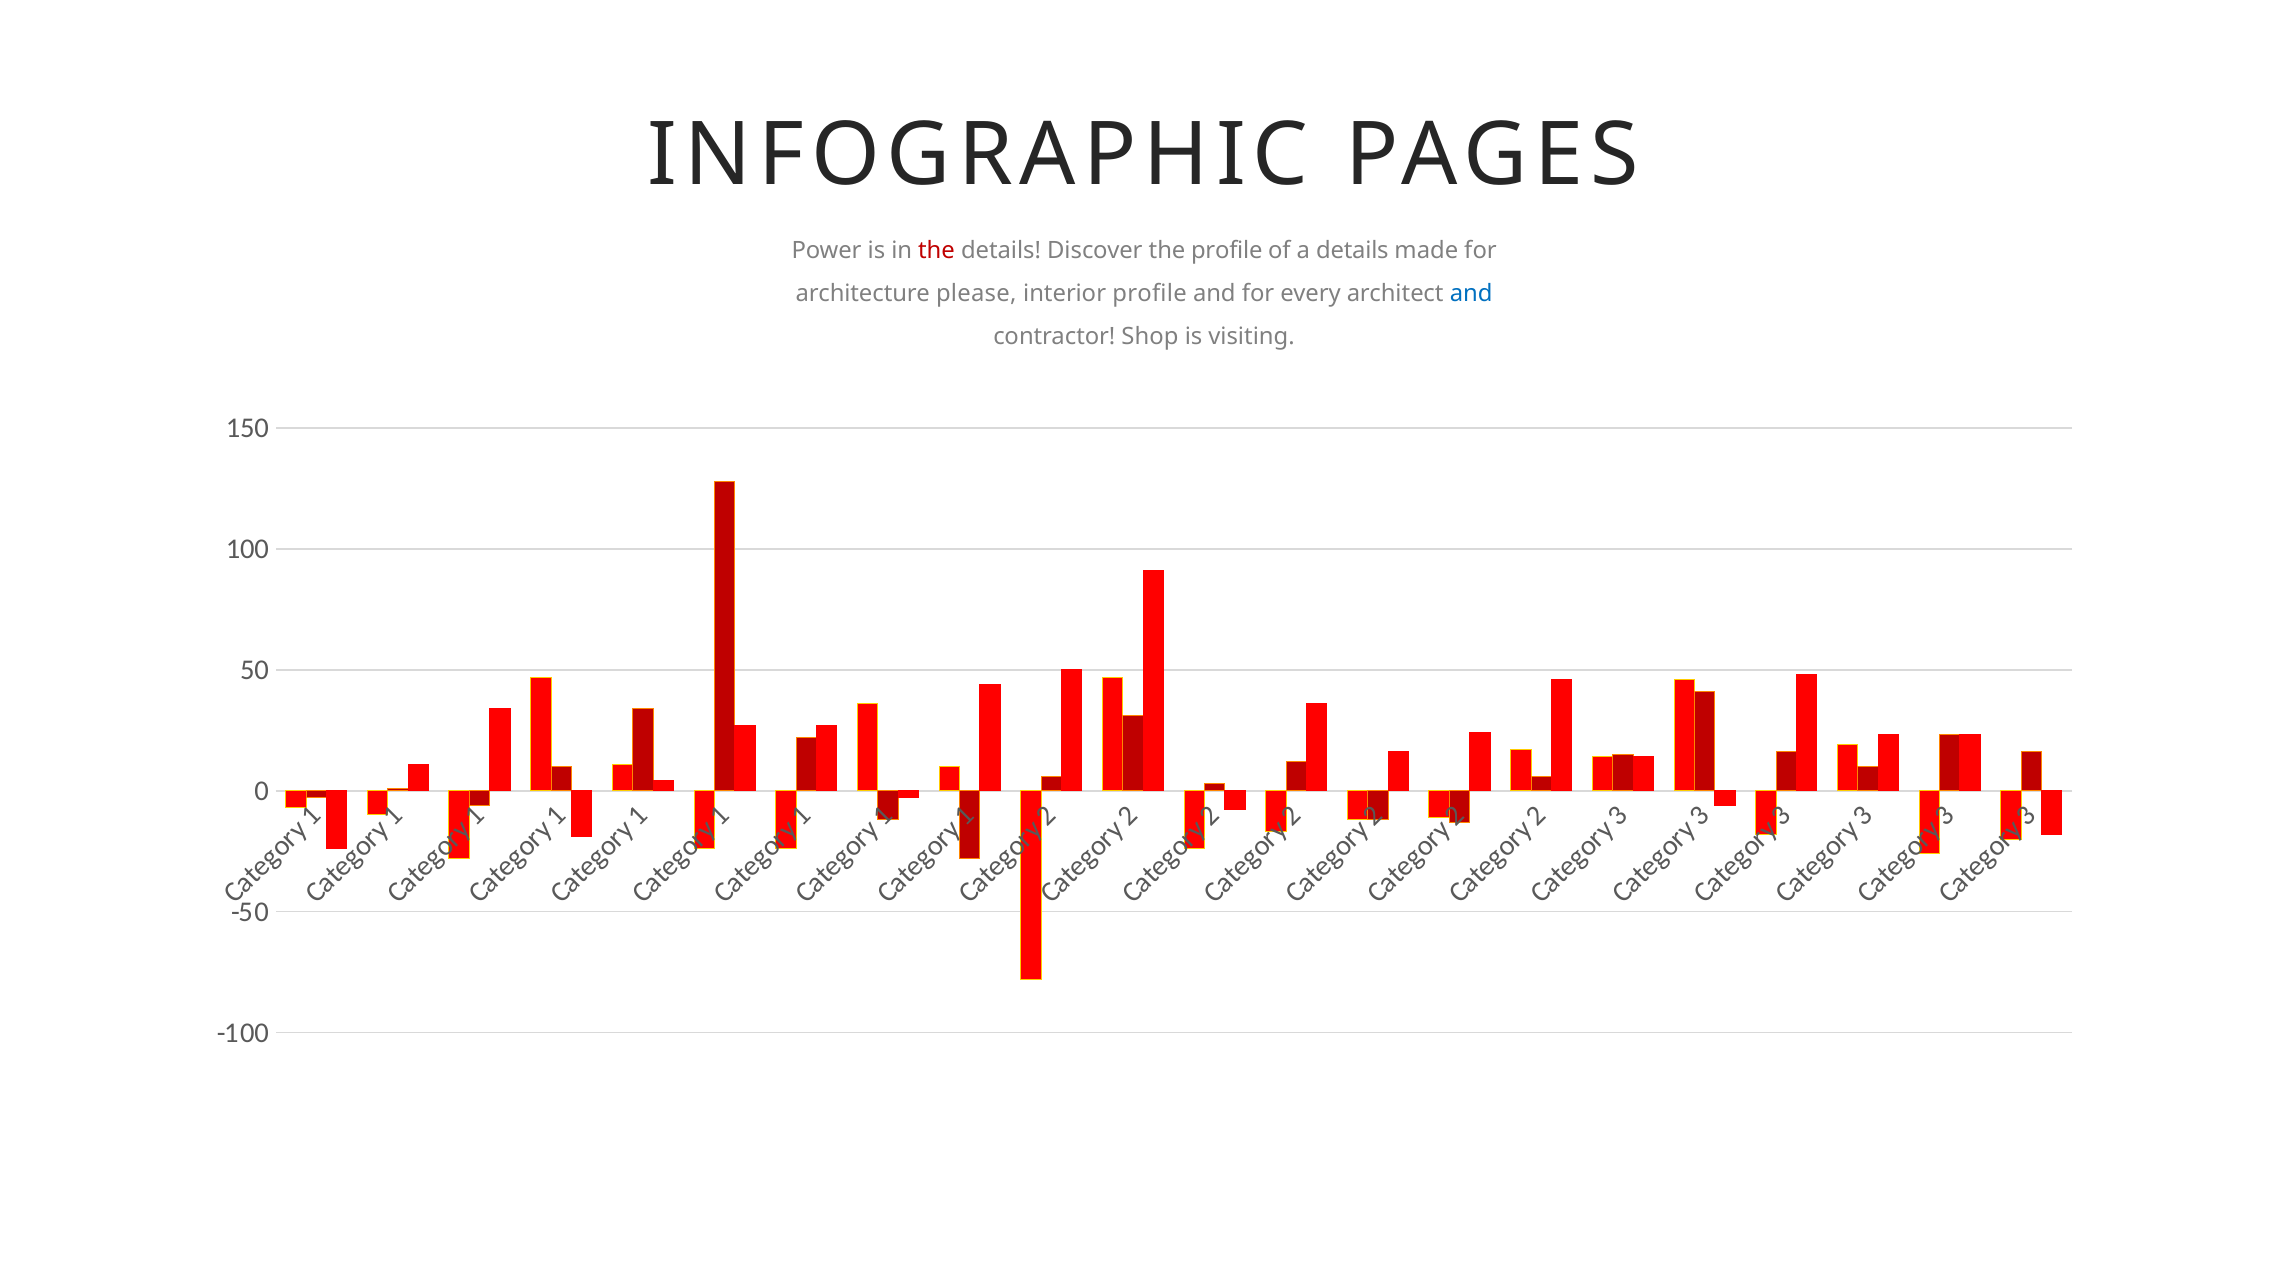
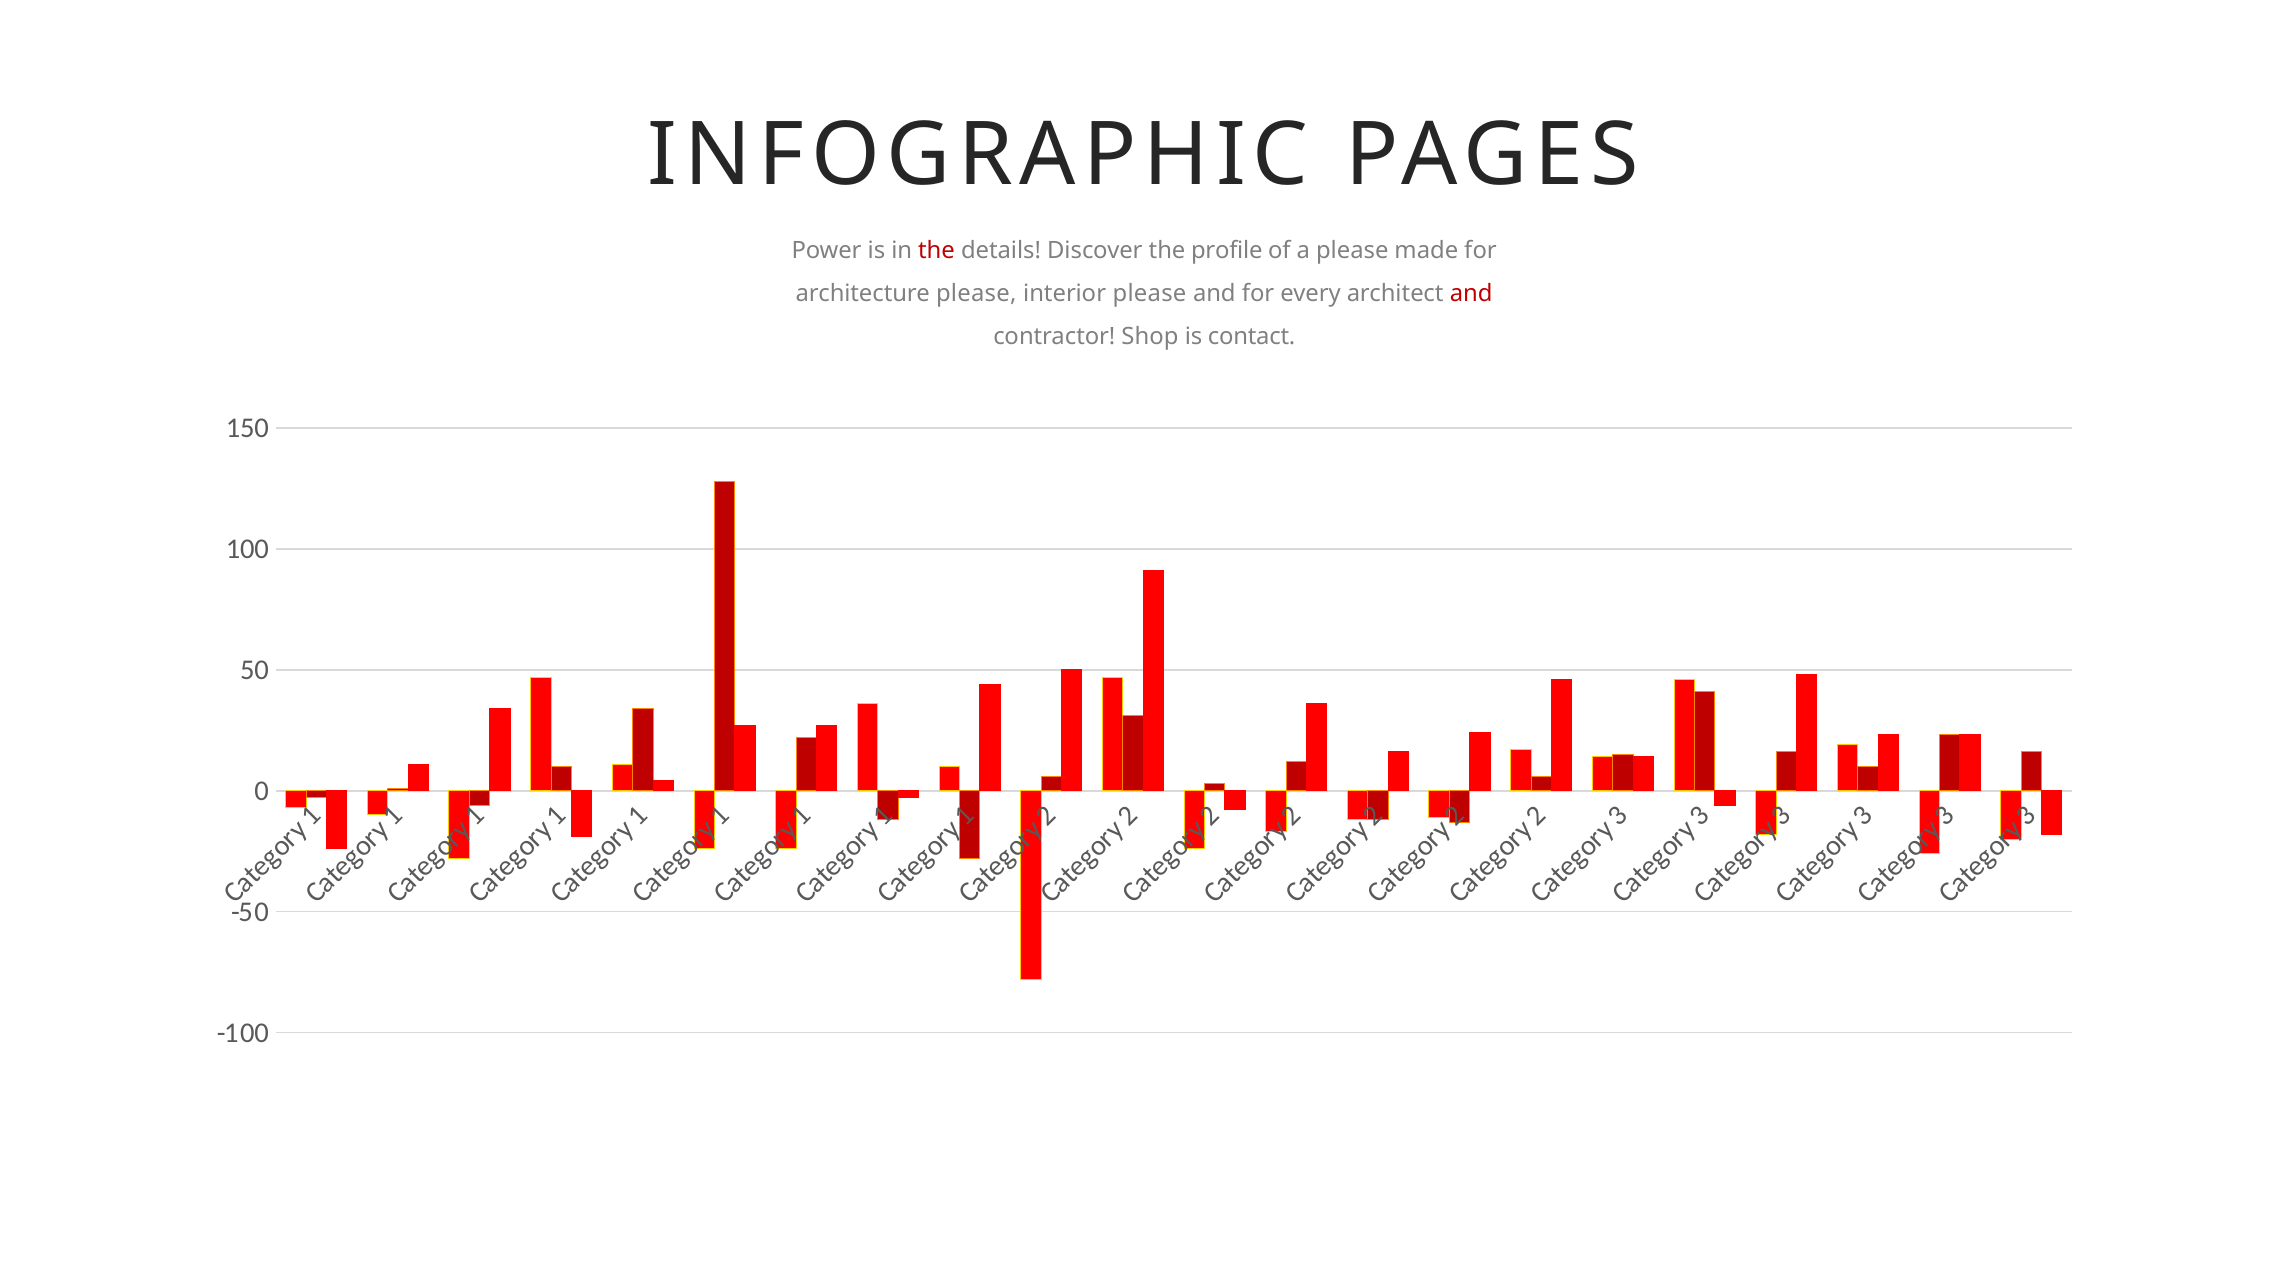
a details: details -> please (1352, 250)
interior profile: profile -> please (1150, 293)
and colour: blue -> red (1471, 293)
visiting: visiting -> contact (1252, 336)
